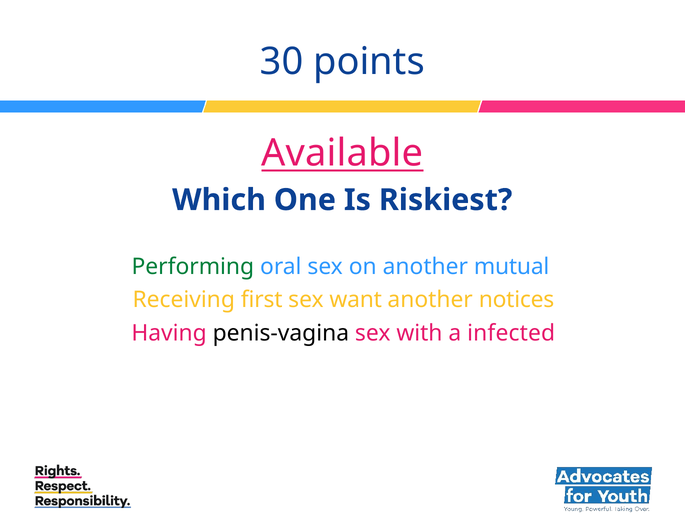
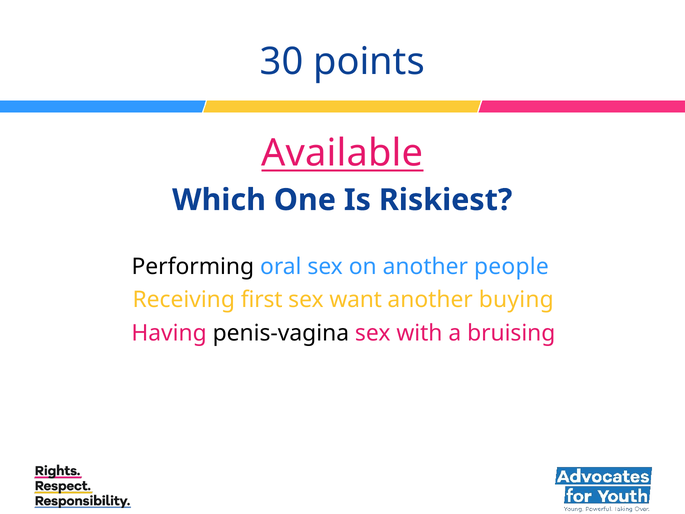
Performing colour: green -> black (193, 267)
mutual: mutual -> people (511, 267)
notices: notices -> buying (516, 300)
infected: infected -> bruising (511, 333)
